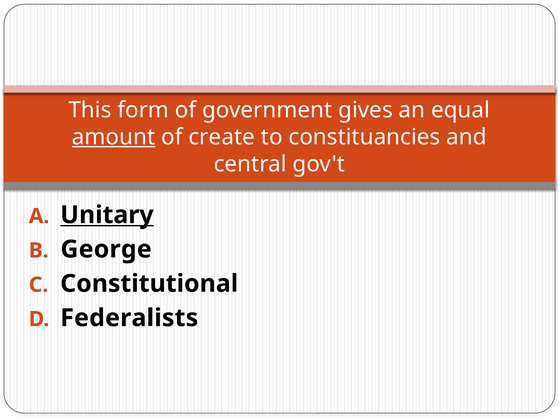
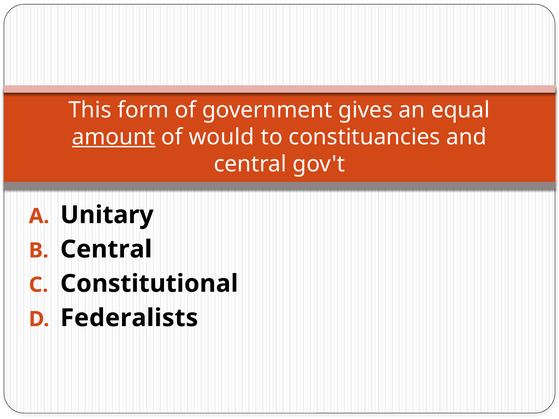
create: create -> would (222, 137)
Unitary underline: present -> none (107, 215)
George: George -> Central (106, 249)
